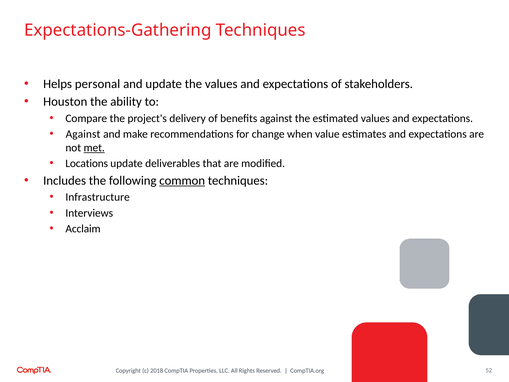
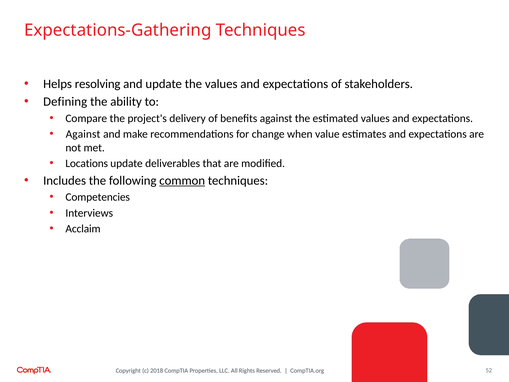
personal: personal -> resolving (98, 84)
Houston: Houston -> Defining (65, 102)
met underline: present -> none (94, 148)
Infrastructure: Infrastructure -> Competencies (98, 197)
